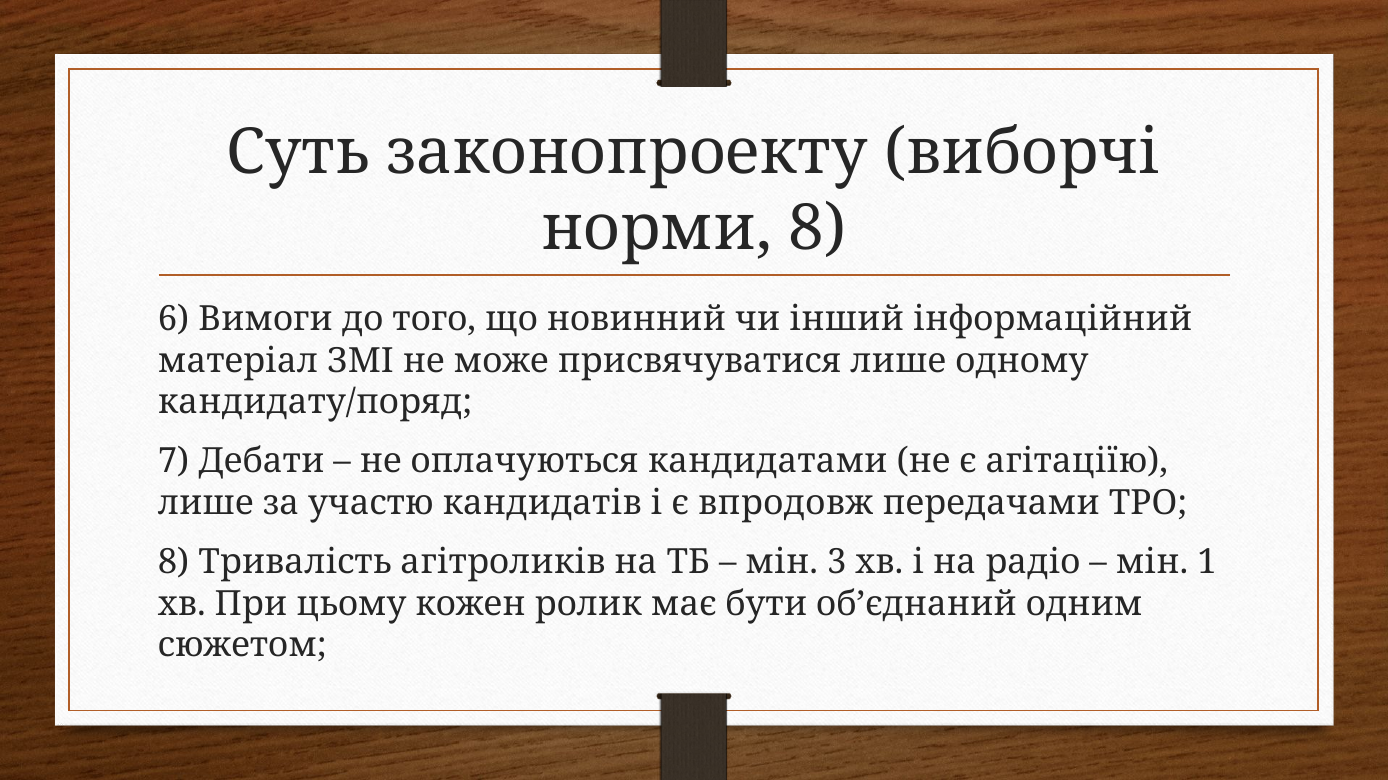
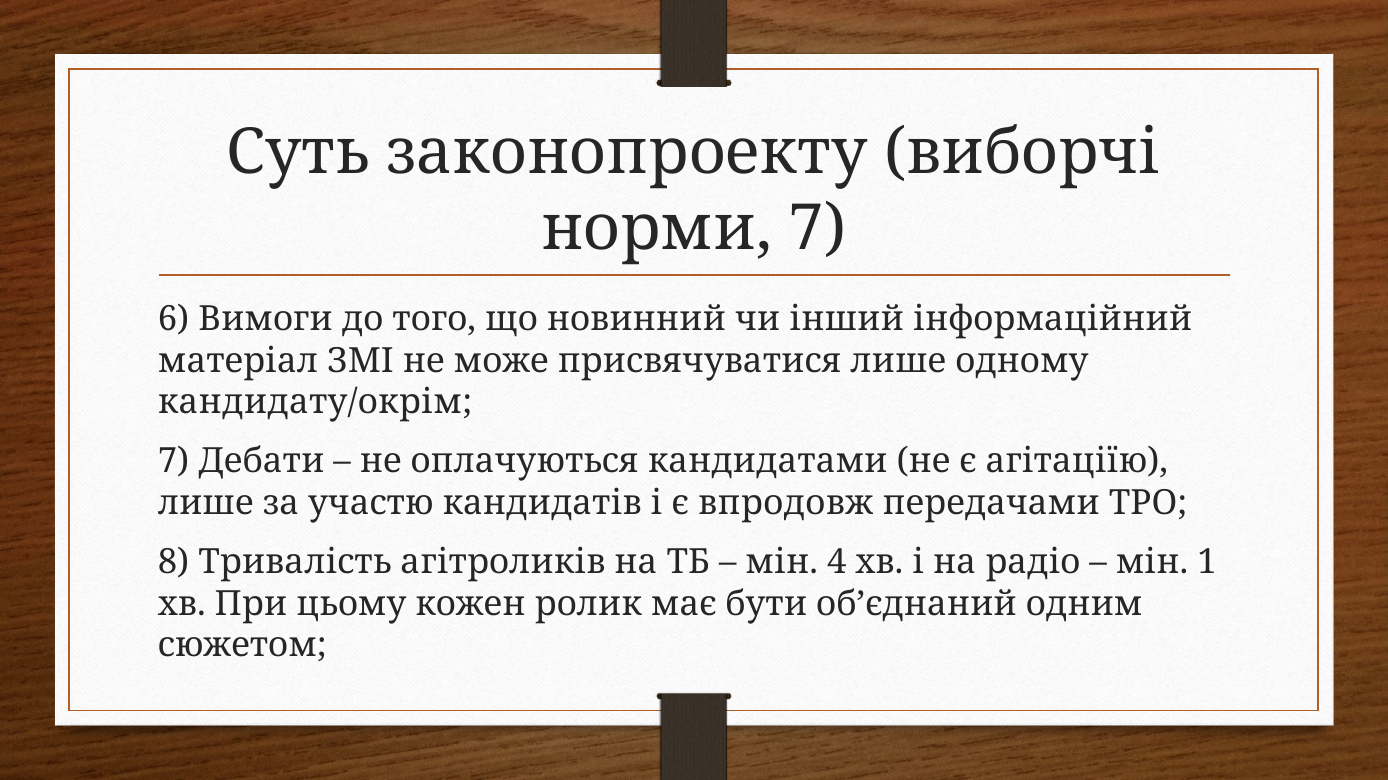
норми 8: 8 -> 7 (818, 229)
кандидату/поряд: кандидату/поряд -> кандидату/окрім (315, 403)
3: 3 -> 4 (837, 563)
